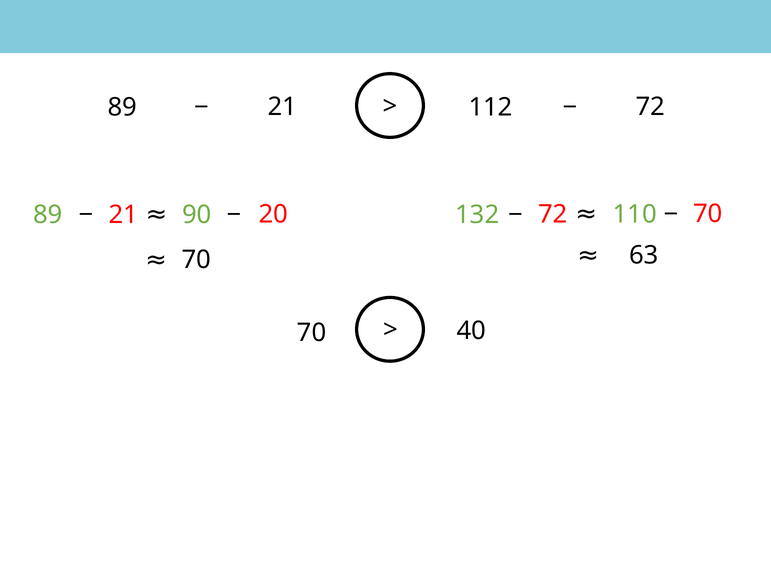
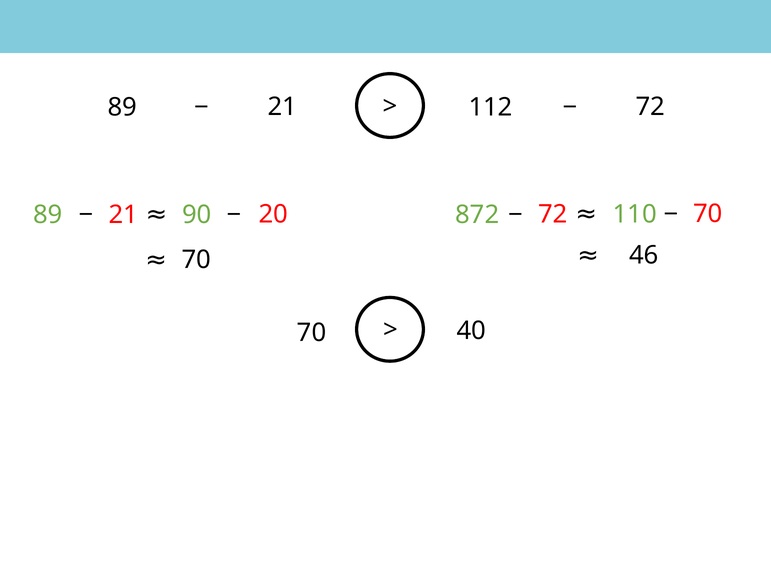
132: 132 -> 872 (477, 215)
63: 63 -> 46 (644, 256)
